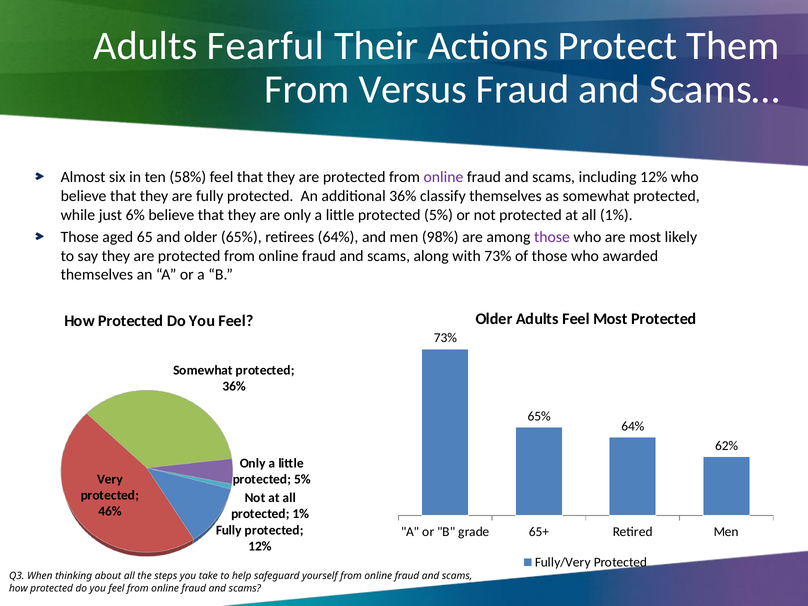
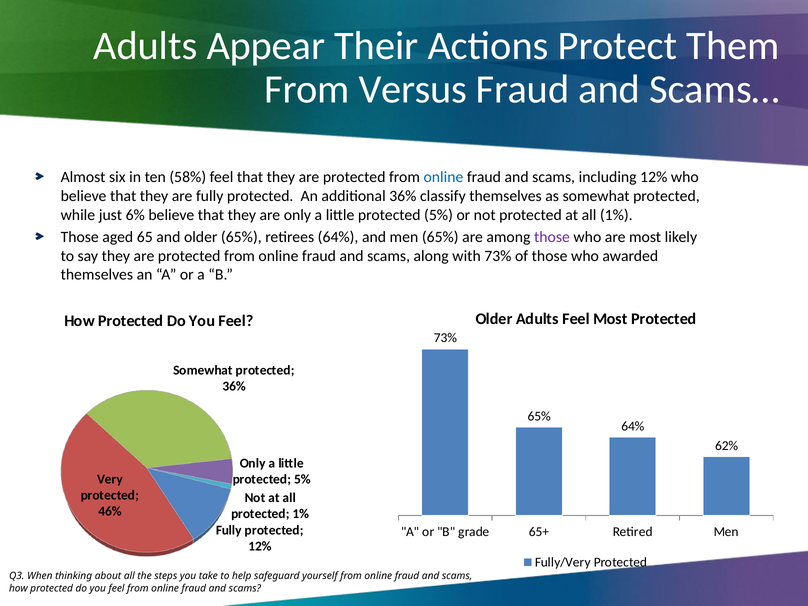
Fearful: Fearful -> Appear (266, 46)
online colour: purple -> blue (443, 177)
men 98%: 98% -> 65% (440, 237)
